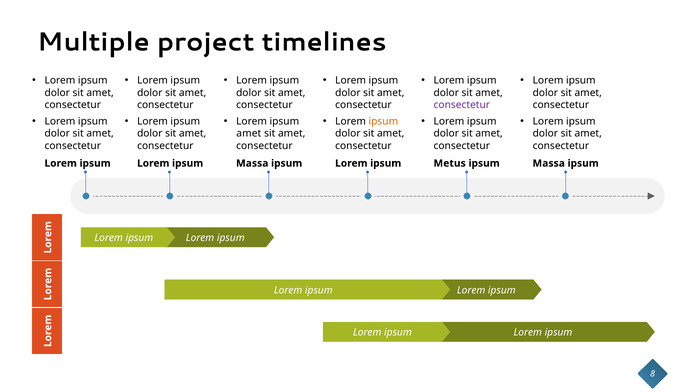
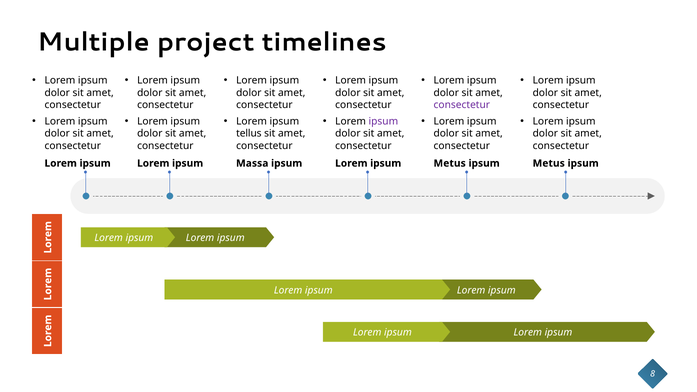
ipsum colour: orange -> purple (383, 121)
amet: amet -> tellus (249, 134)
Massa: Massa -> Metus (549, 163)
